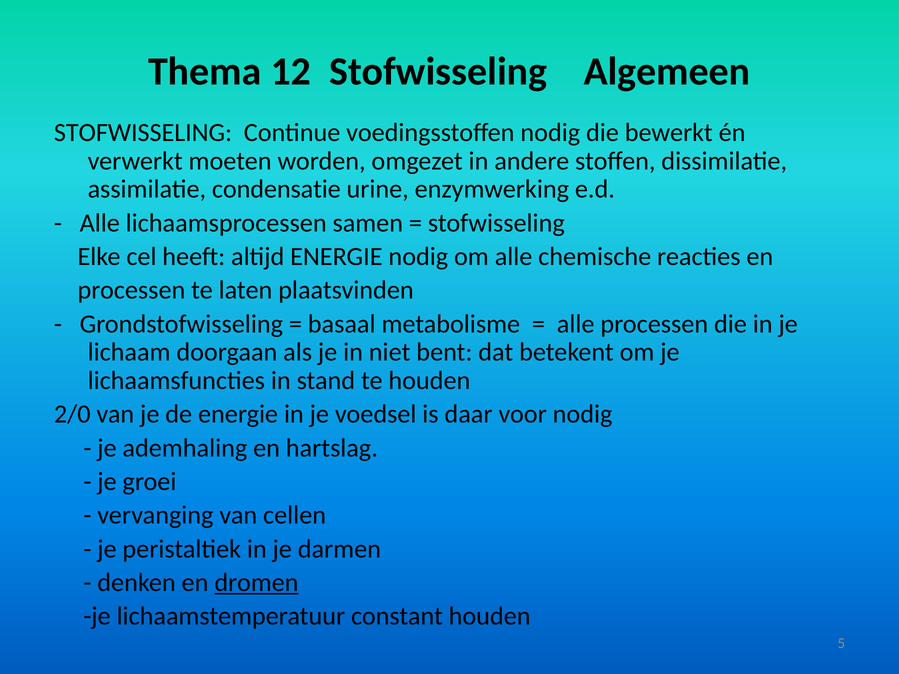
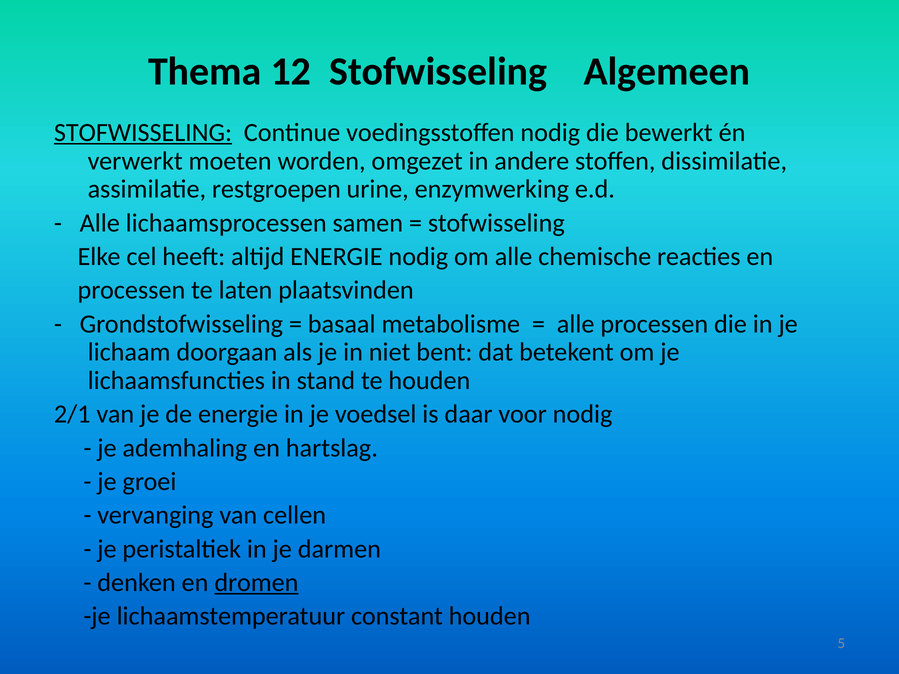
STOFWISSELING underline: none -> present (143, 133)
condensatie: condensatie -> restgroepen (276, 189)
2/0: 2/0 -> 2/1 (72, 414)
